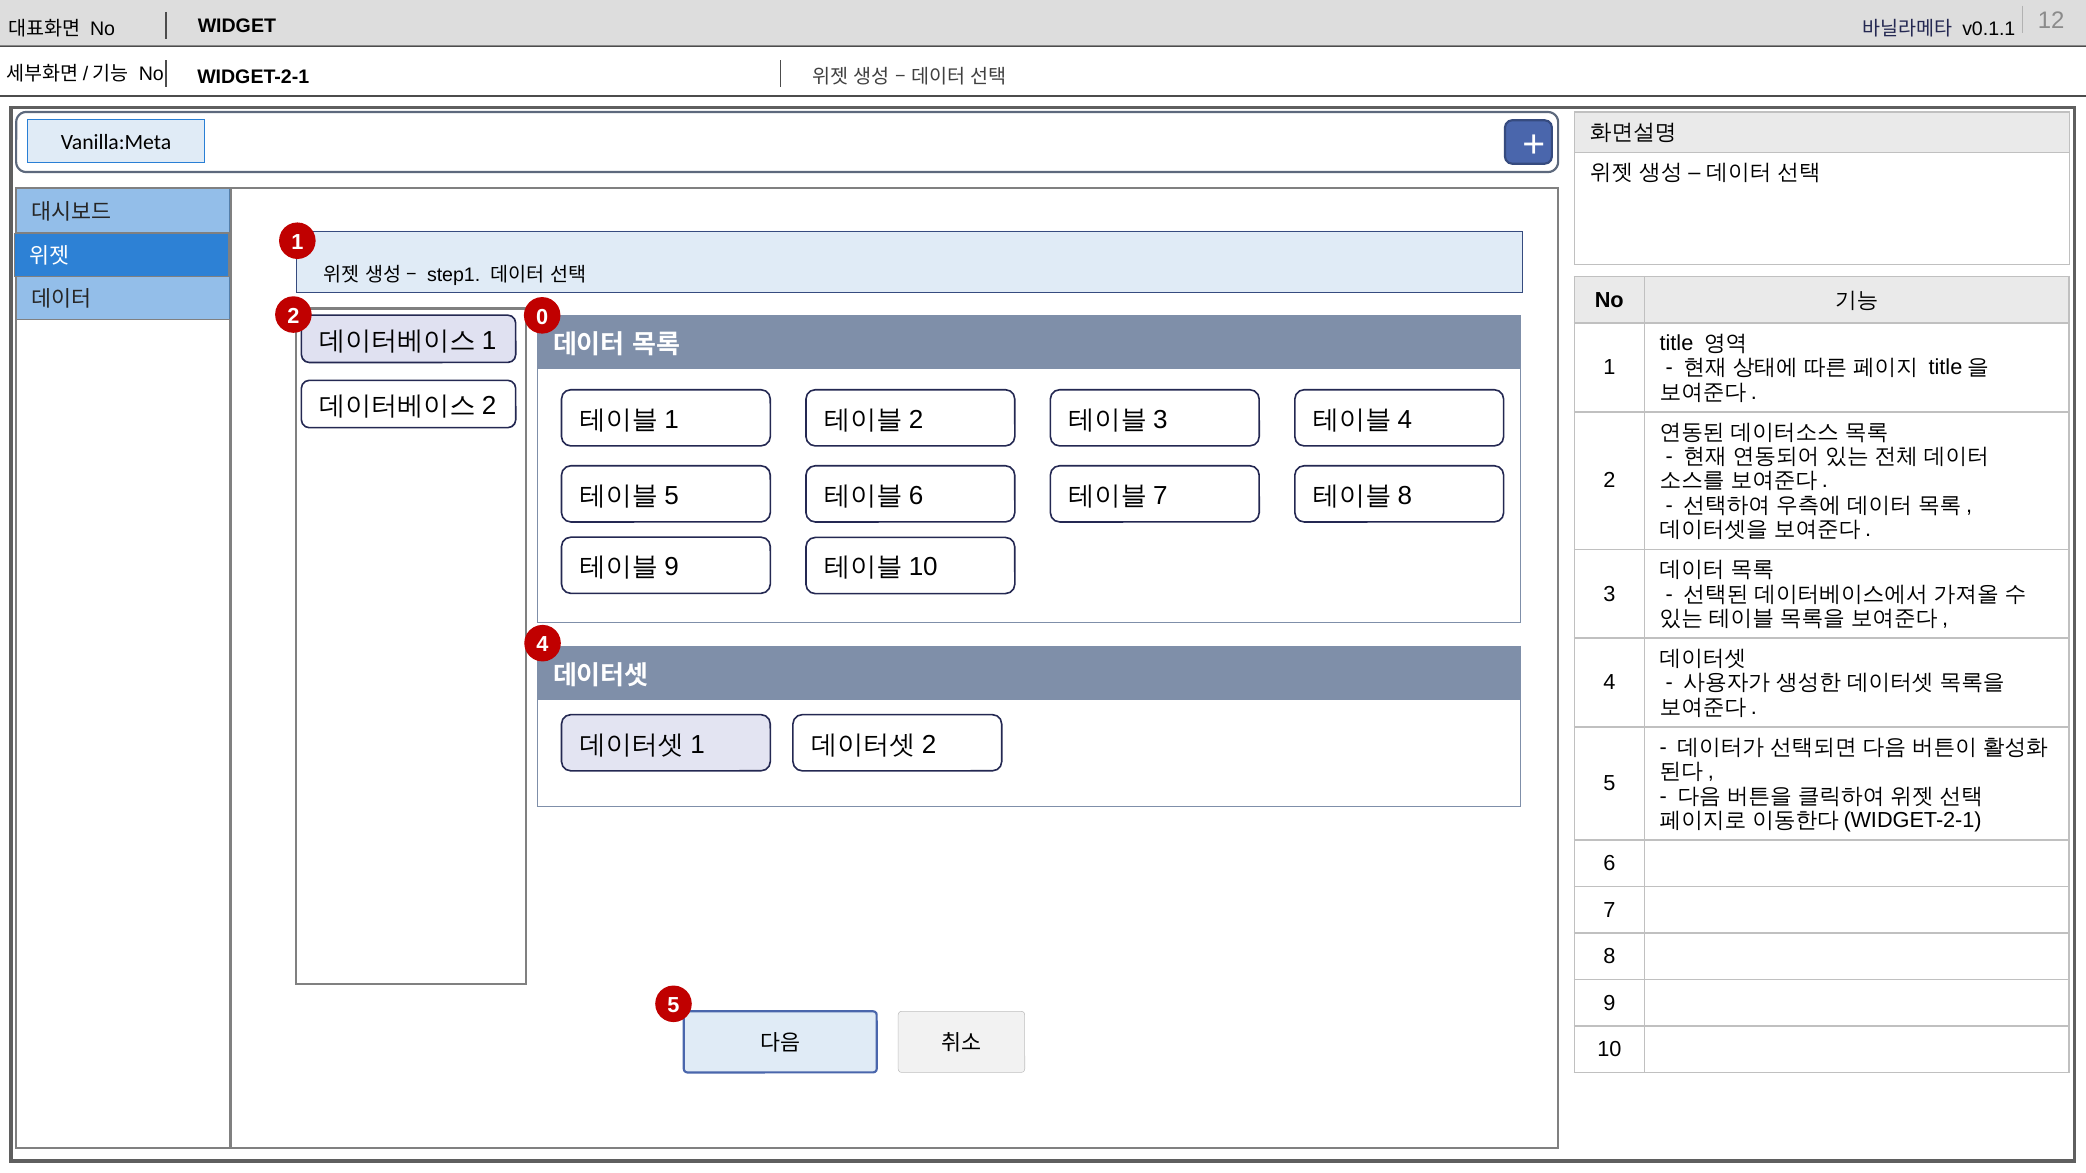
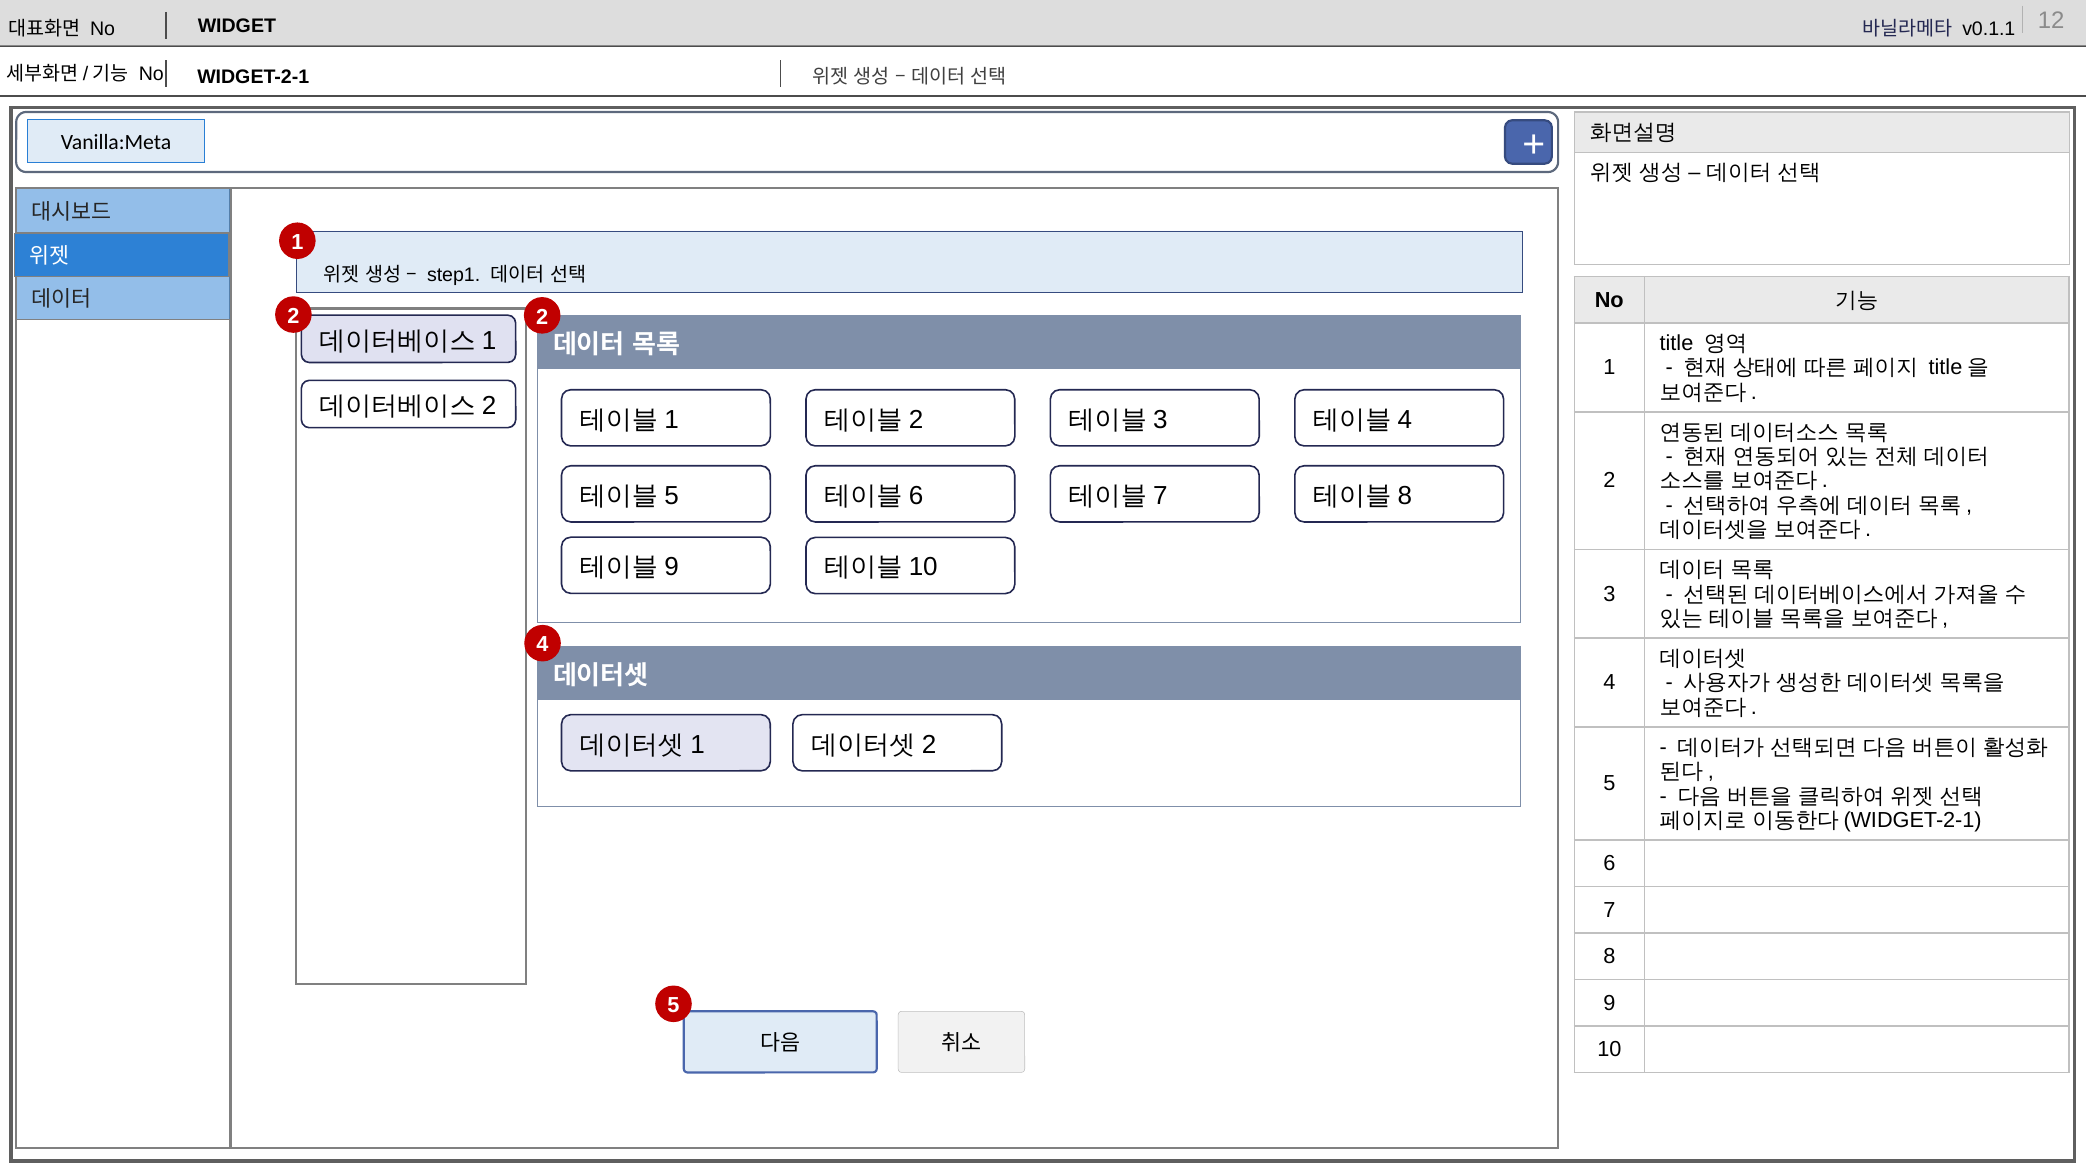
2 0: 0 -> 2 (542, 317)
